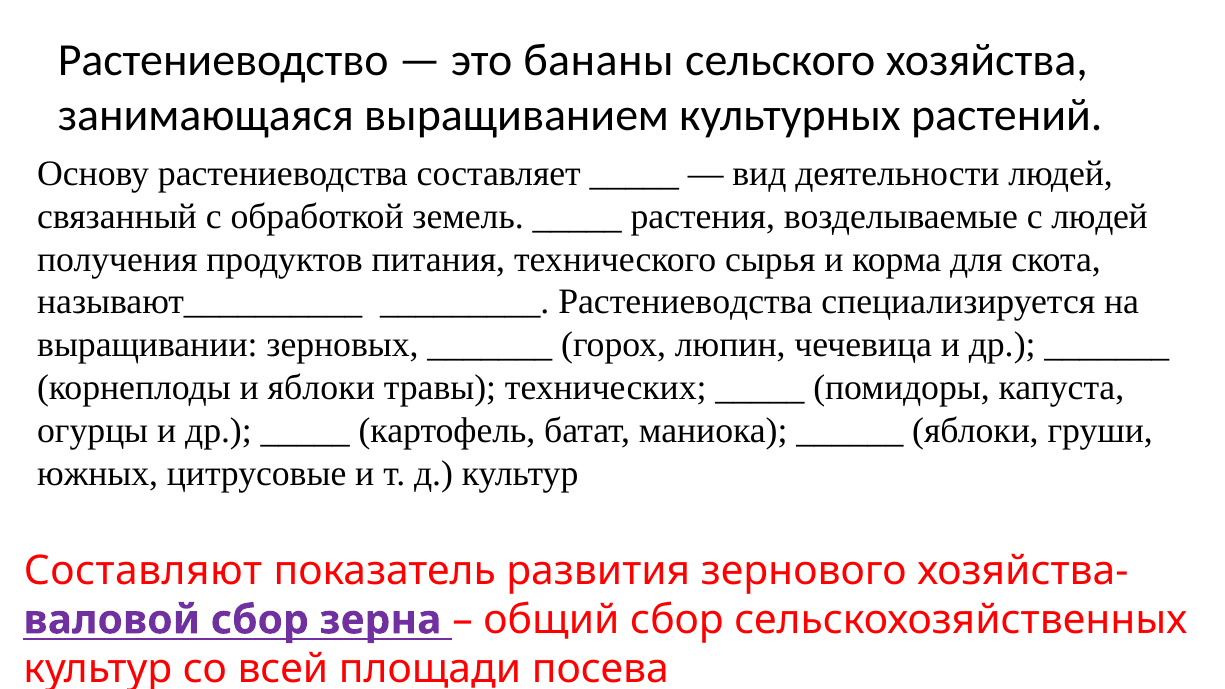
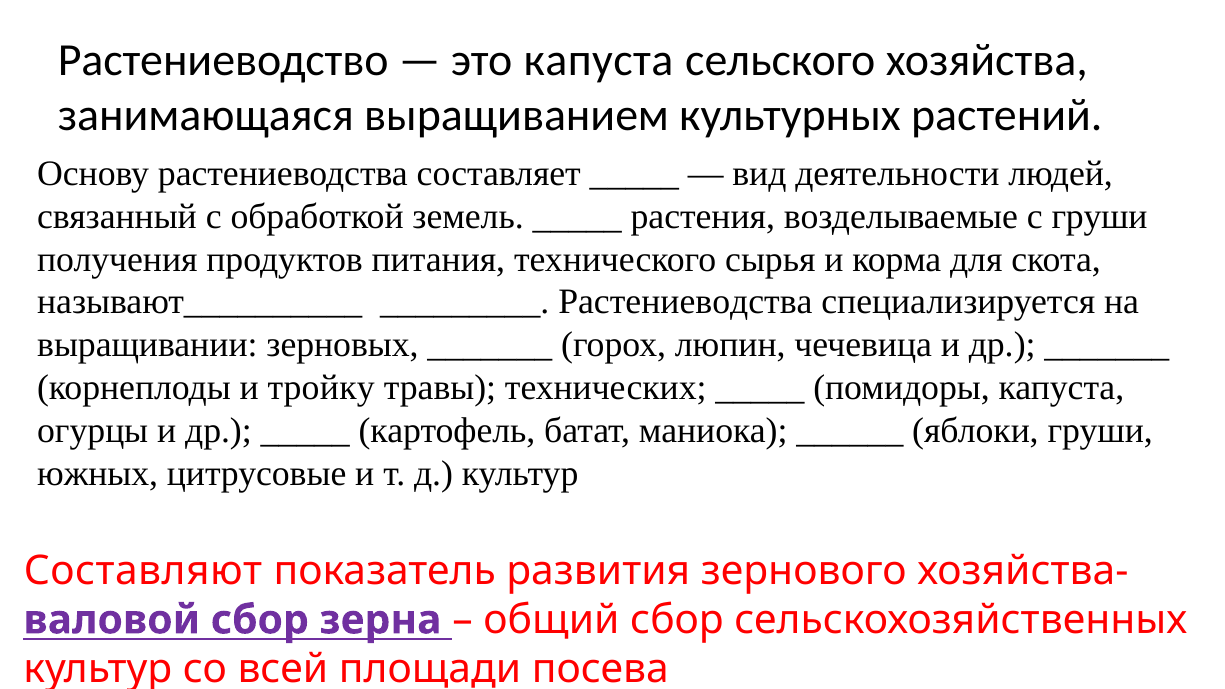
это бананы: бананы -> капуста (599, 60)
с людей: людей -> груши (1100, 216)
и яблоки: яблоки -> тройку (321, 388)
